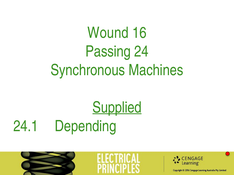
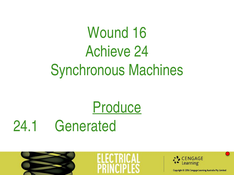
Passing: Passing -> Achieve (108, 52)
Supplied: Supplied -> Produce (117, 108)
Depending: Depending -> Generated (85, 126)
